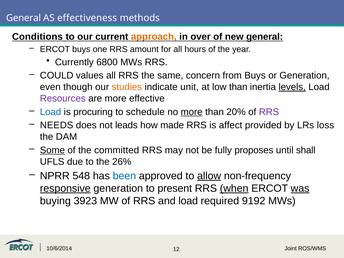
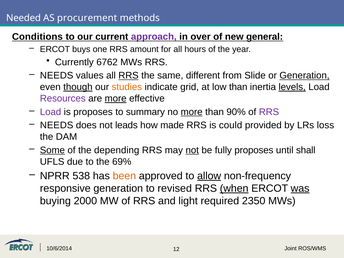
General: General -> Needed (24, 18)
effectiveness: effectiveness -> procurement (87, 18)
approach colour: orange -> purple (154, 37)
6800: 6800 -> 6762 (107, 62)
COULD: COULD -> NEEDS (57, 76)
RRS underline: none -> present (129, 76)
concern: concern -> different (203, 76)
from Buys: Buys -> Slide (255, 76)
Generation underline: none -> present (304, 76)
though underline: none -> present (78, 87)
unit: unit -> grid (190, 87)
more underline: none -> present (116, 99)
Load colour: blue -> purple (51, 112)
is procuring: procuring -> proposes (93, 112)
schedule: schedule -> summary (145, 112)
20%: 20% -> 90% (236, 112)
affect: affect -> could (231, 125)
committed: committed -> depending (117, 150)
not underline: none -> present (192, 150)
26%: 26% -> 69% (122, 162)
548: 548 -> 538 (81, 176)
been colour: blue -> orange (124, 176)
responsive underline: present -> none (65, 188)
present: present -> revised (175, 188)
3923: 3923 -> 2000 (85, 201)
and load: load -> light (188, 201)
9192: 9192 -> 2350 (254, 201)
